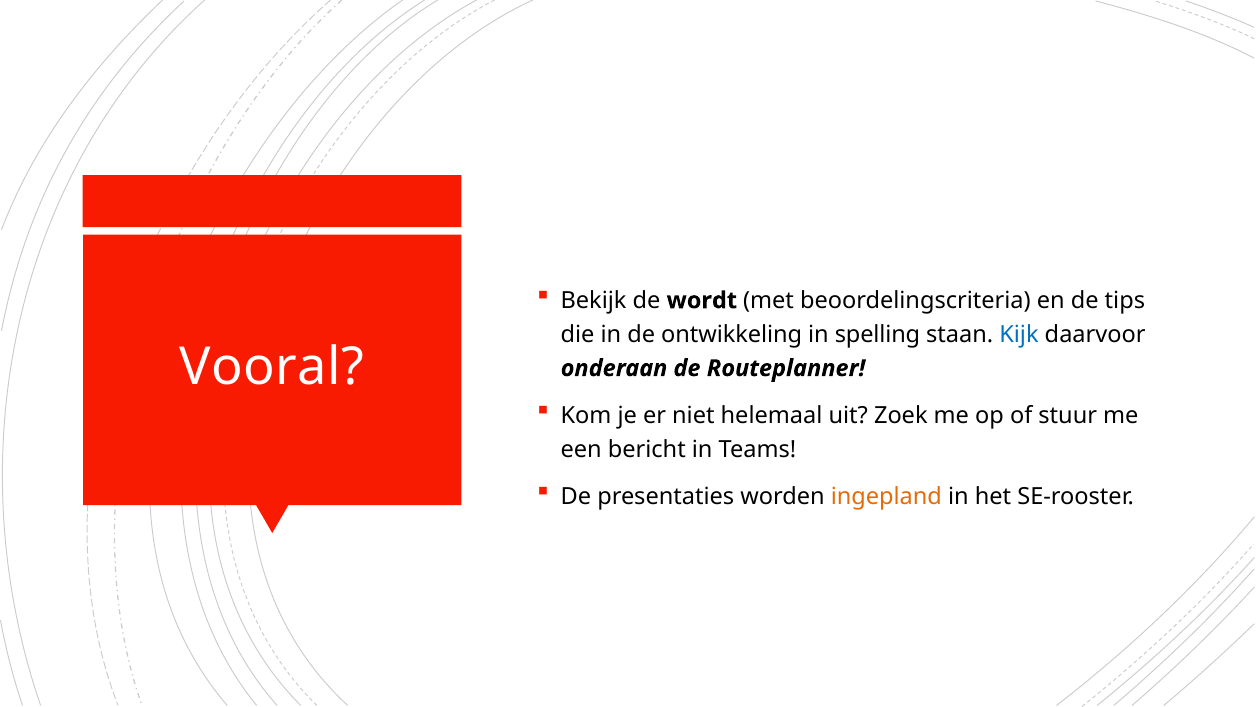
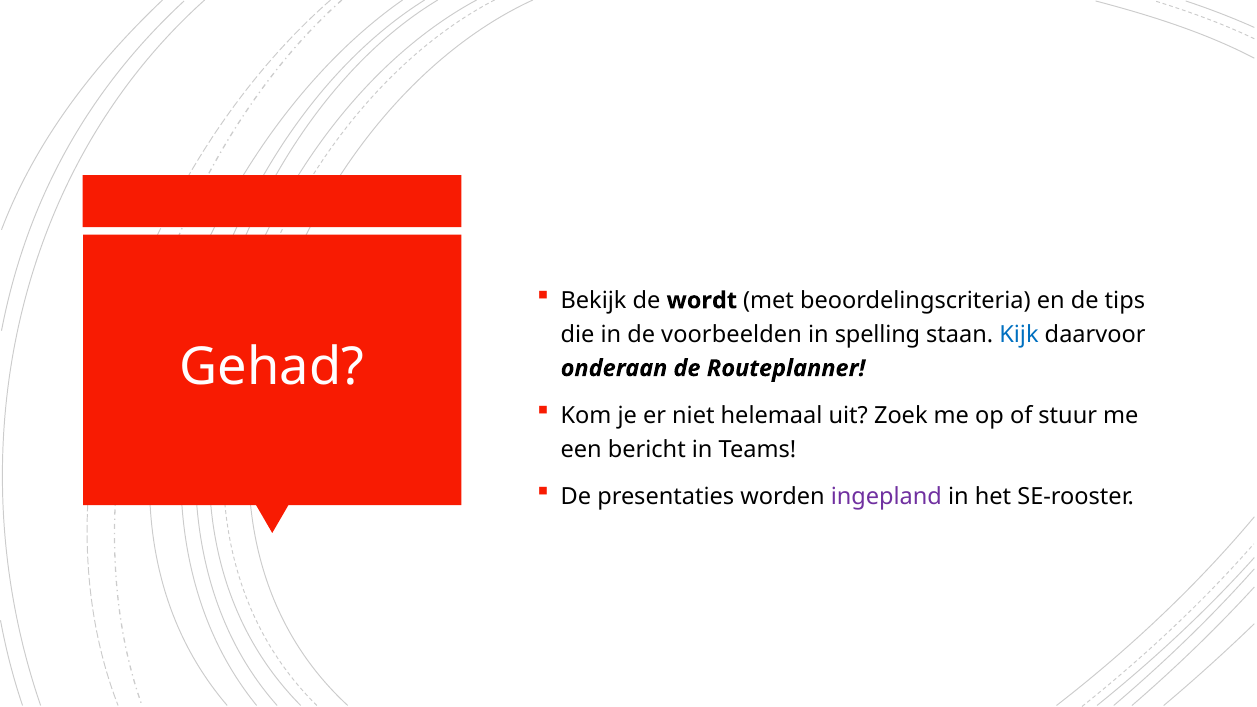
ontwikkeling: ontwikkeling -> voorbeelden (732, 334)
Vooral: Vooral -> Gehad (272, 368)
ingepland colour: orange -> purple (886, 496)
